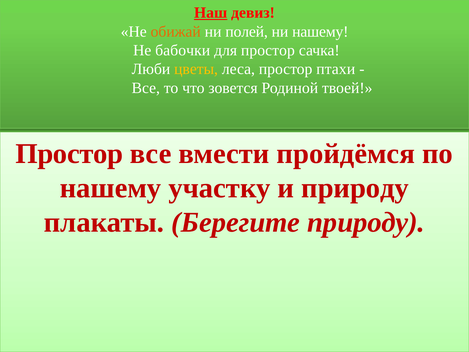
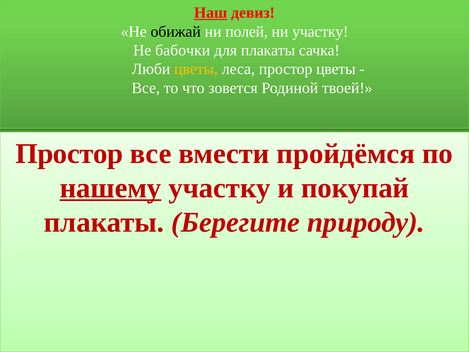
обижай colour: orange -> black (176, 32)
ни нашему: нашему -> участку (320, 32)
для простор: простор -> плакаты (268, 50)
простор птахи: птахи -> цветы (336, 69)
нашему underline: none -> present (111, 188)
и природу: природу -> покупай (355, 188)
